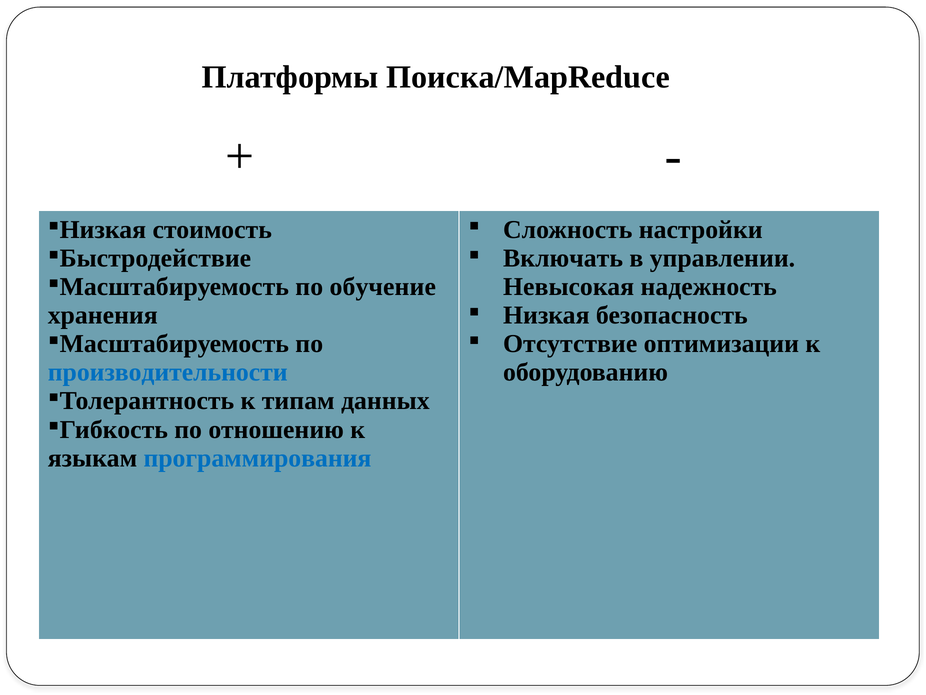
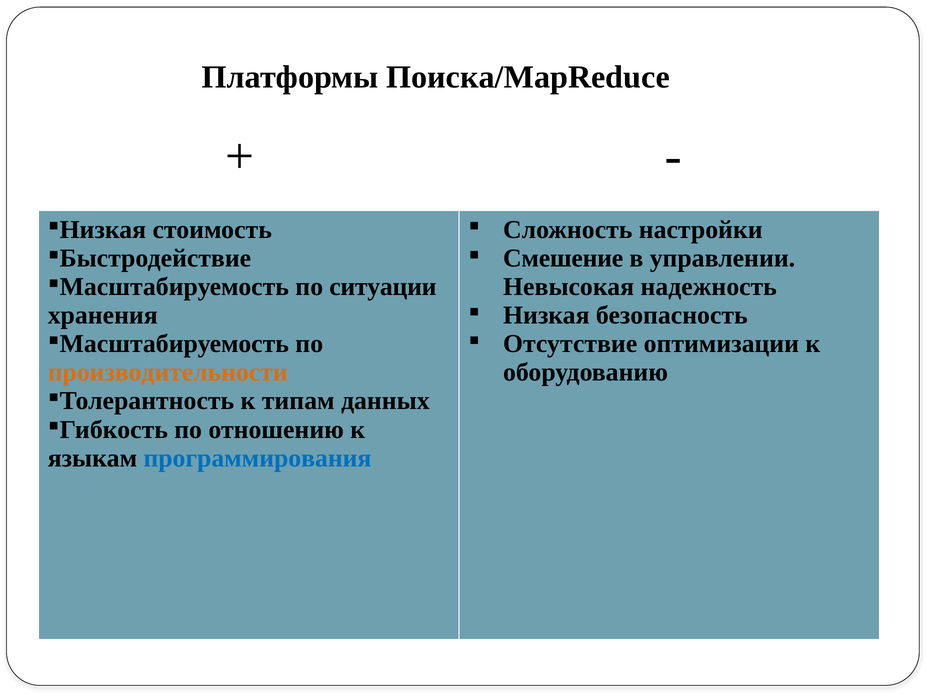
Включать: Включать -> Смешение (563, 258)
обучение: обучение -> ситуации (383, 287)
производительности colour: blue -> orange (168, 372)
